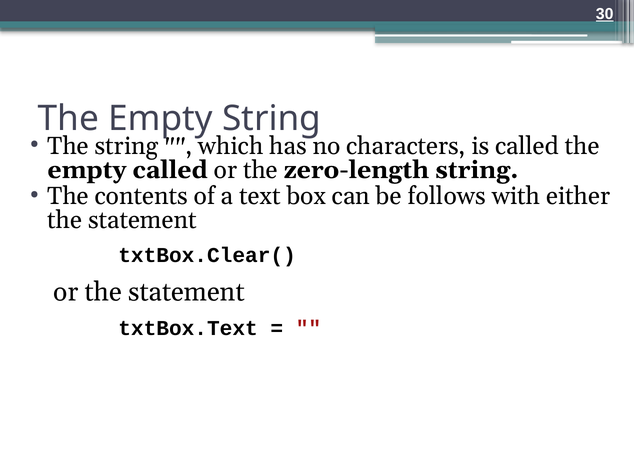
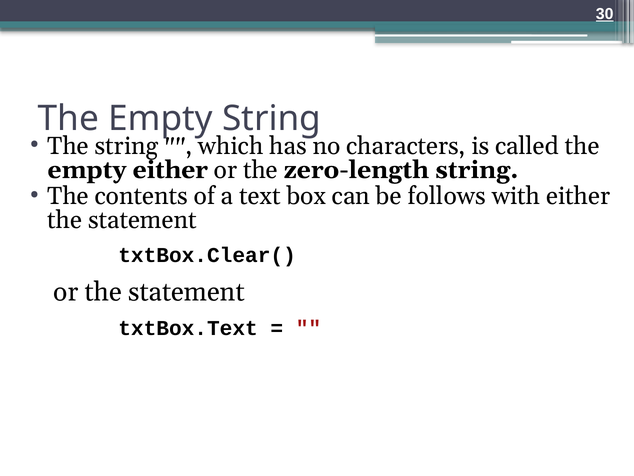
empty called: called -> either (170, 170)
